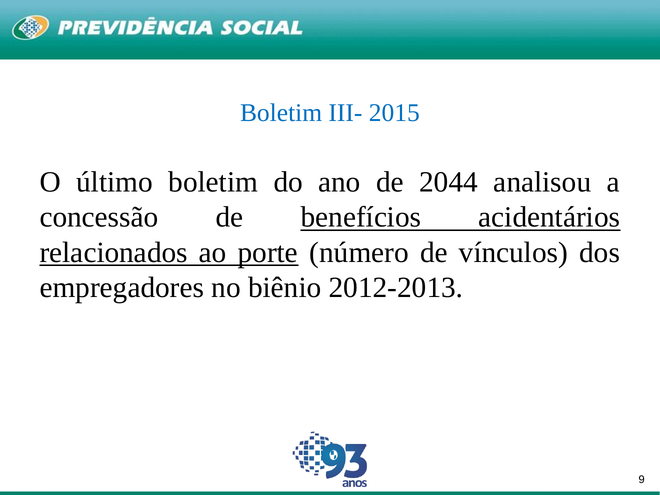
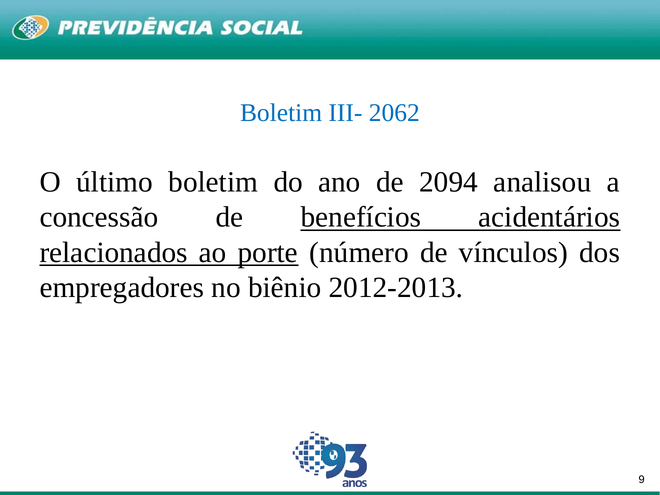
2015: 2015 -> 2062 (394, 113)
2044: 2044 -> 2094 (449, 182)
